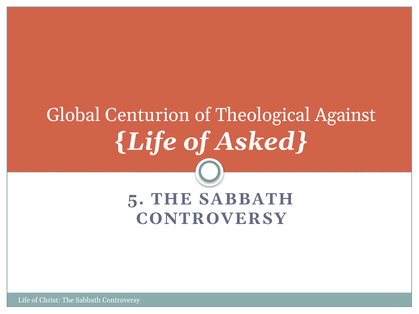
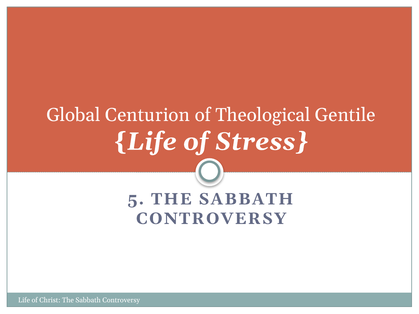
Against: Against -> Gentile (345, 115)
Asked: Asked -> Stress (261, 142)
